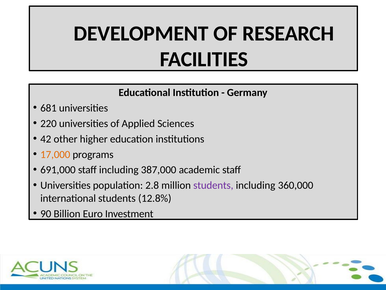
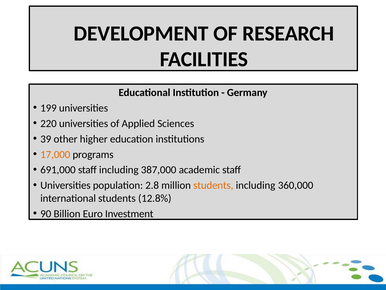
681: 681 -> 199 (48, 108)
42: 42 -> 39 (46, 139)
students colour: purple -> orange (213, 185)
